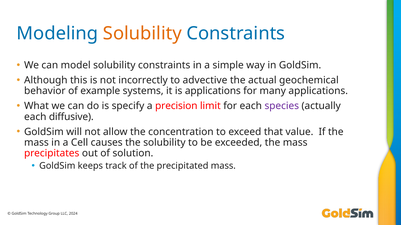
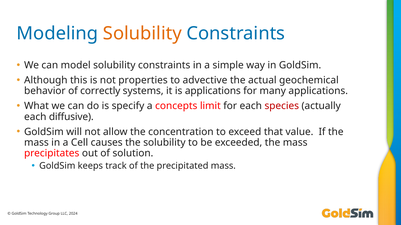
incorrectly: incorrectly -> properties (143, 80)
example: example -> correctly (100, 91)
precision: precision -> concepts (176, 106)
species colour: purple -> red (282, 106)
